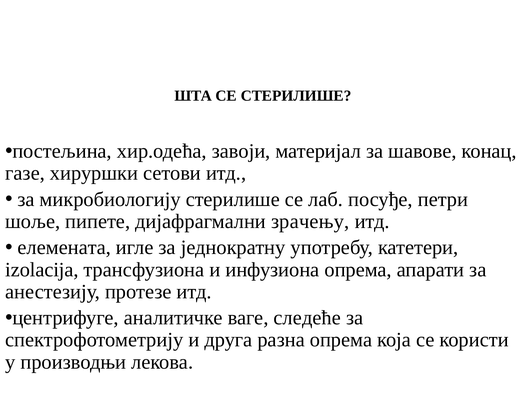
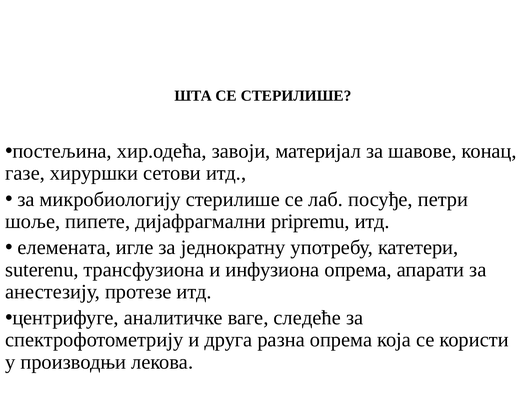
зрачењу: зрачењу -> pripremu (310, 222)
izolacija: izolacija -> suterenu (42, 270)
